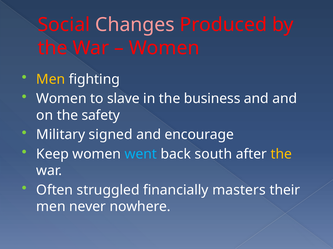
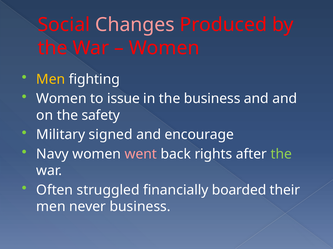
slave: slave -> issue (123, 99)
Keep: Keep -> Navy (53, 154)
went colour: light blue -> pink (141, 154)
south: south -> rights (213, 154)
the colour: yellow -> light green (281, 154)
masters: masters -> boarded (239, 191)
never nowhere: nowhere -> business (140, 207)
